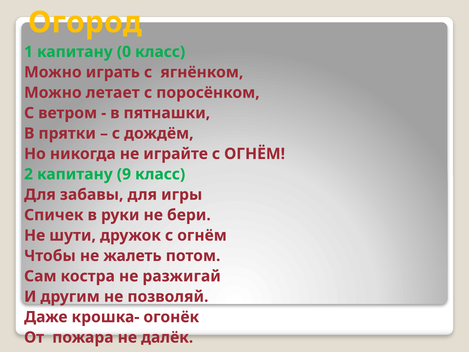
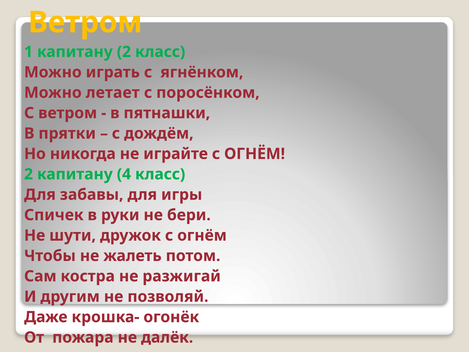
Огород: Огород -> Ветром (85, 22)
капитану 0: 0 -> 2 (124, 52)
9: 9 -> 4 (124, 174)
